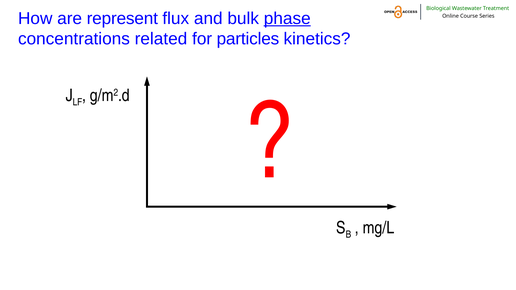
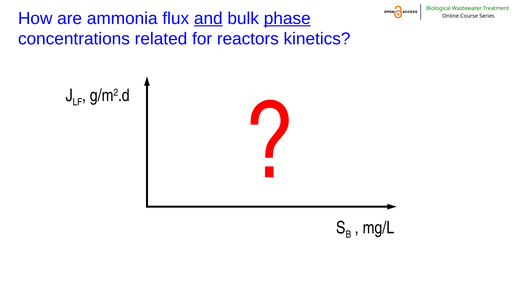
represent: represent -> ammonia (122, 18)
and underline: none -> present (208, 18)
particles: particles -> reactors (248, 39)
